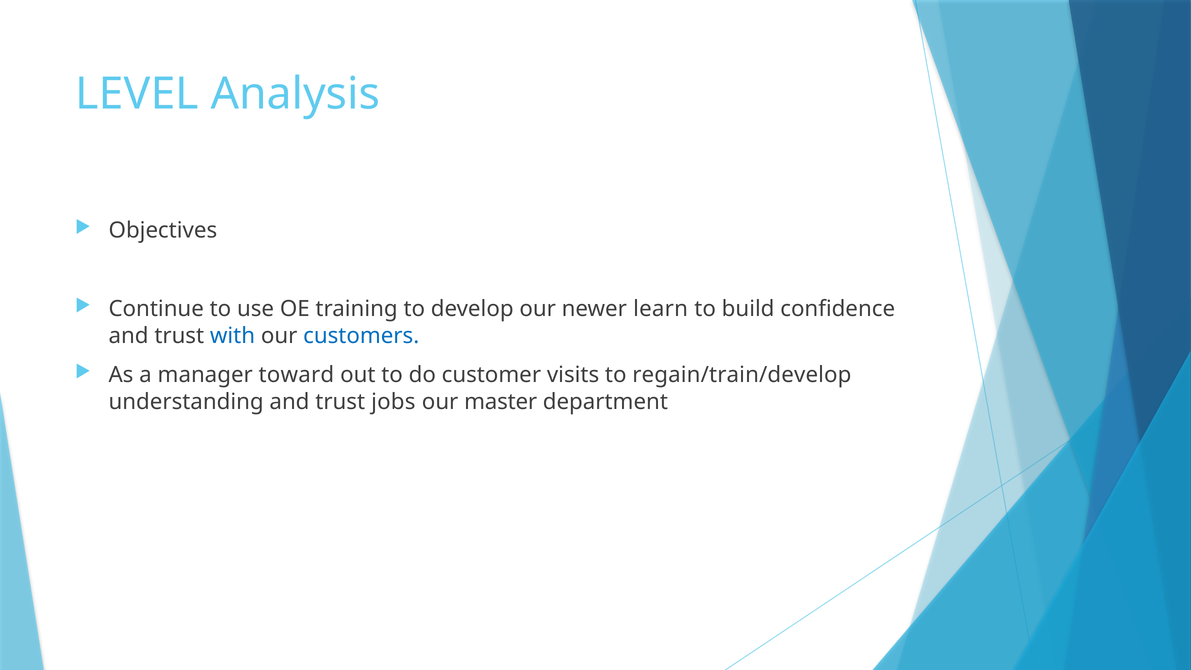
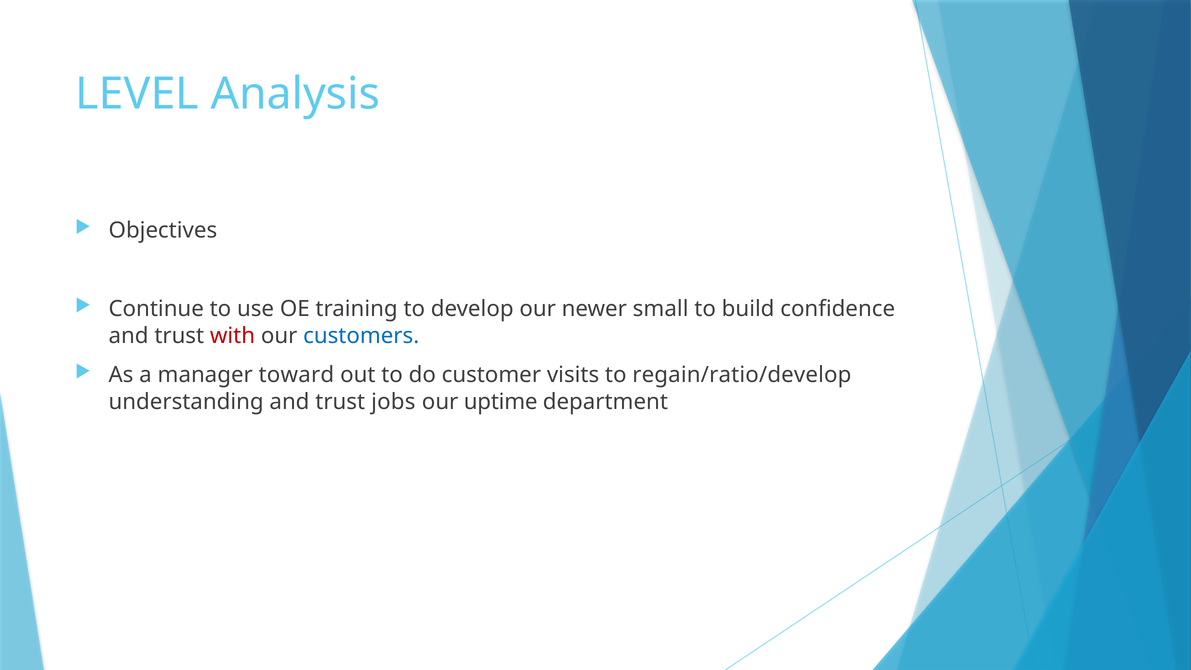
learn: learn -> small (661, 309)
with colour: blue -> red (233, 336)
regain/train/develop: regain/train/develop -> regain/ratio/develop (742, 375)
master: master -> uptime (501, 402)
